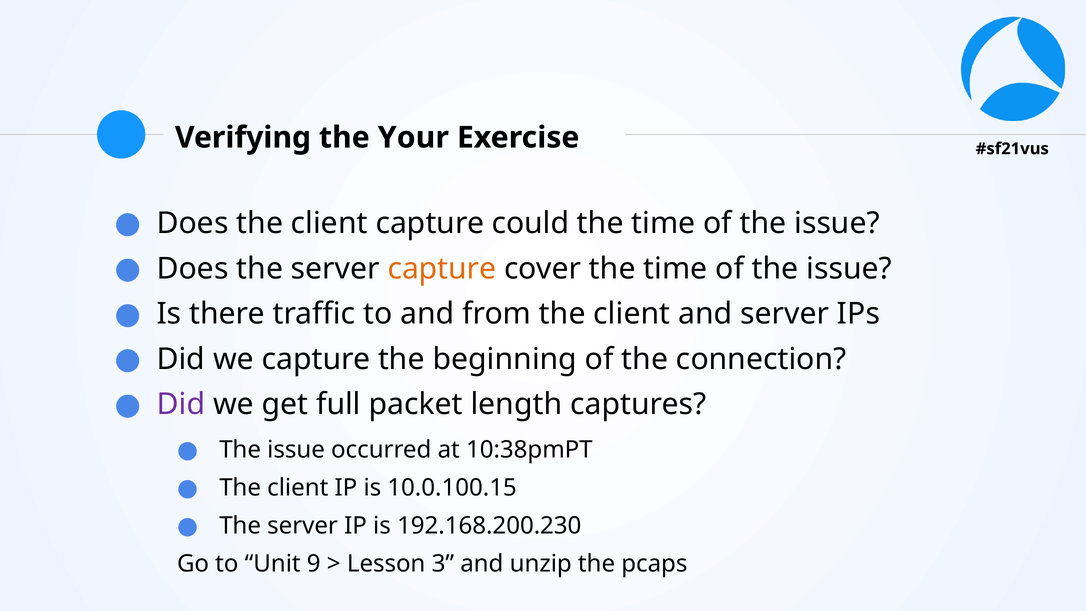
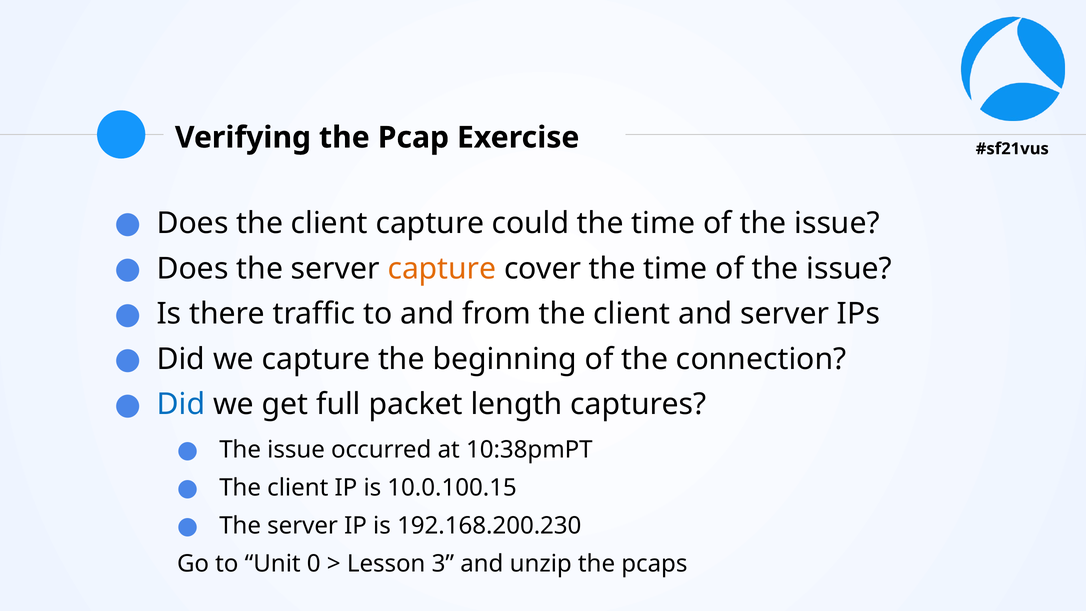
Your: Your -> Pcap (413, 138)
Did colour: purple -> blue (181, 404)
9: 9 -> 0 (314, 564)
